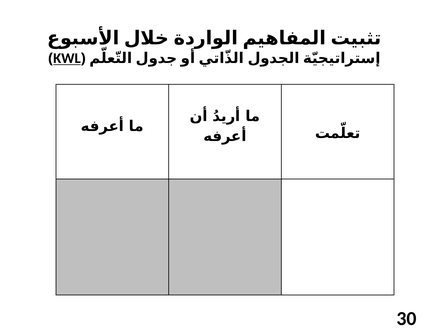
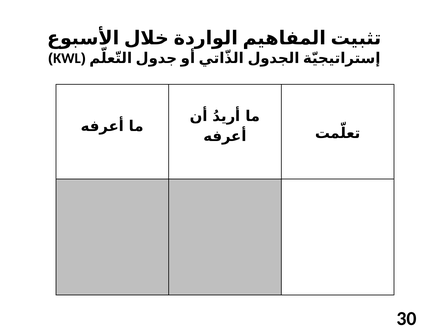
KWL underline: present -> none (67, 58)
